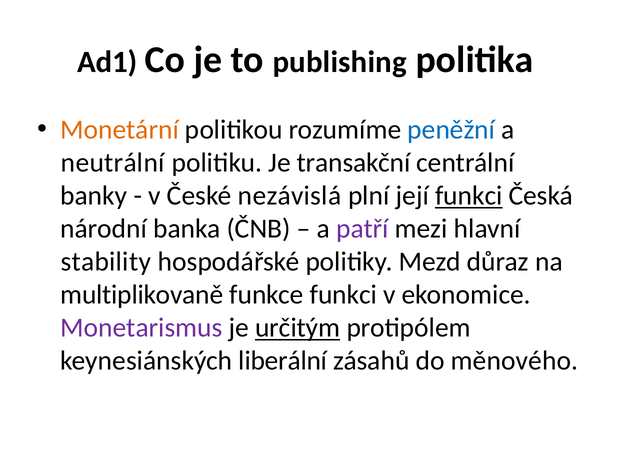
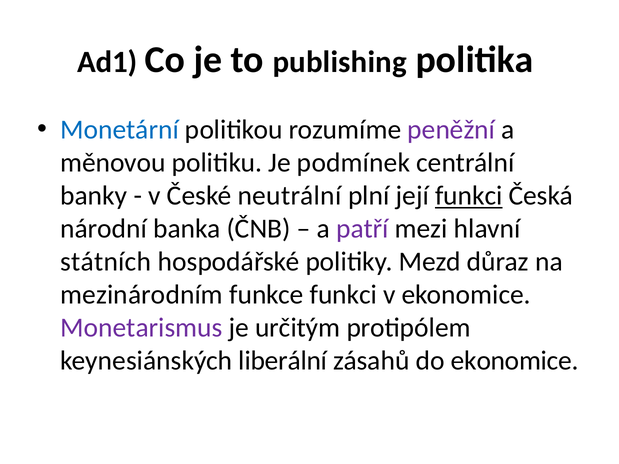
Monetární colour: orange -> blue (120, 130)
peněžní colour: blue -> purple (451, 130)
neutrální: neutrální -> měnovou (113, 163)
transakční: transakční -> podmínek (354, 163)
nezávislá: nezávislá -> neutrální (290, 196)
stability: stability -> státních (106, 262)
multiplikovaně: multiplikovaně -> mezinárodním (142, 295)
určitým underline: present -> none (298, 328)
do měnového: měnového -> ekonomice (515, 361)
